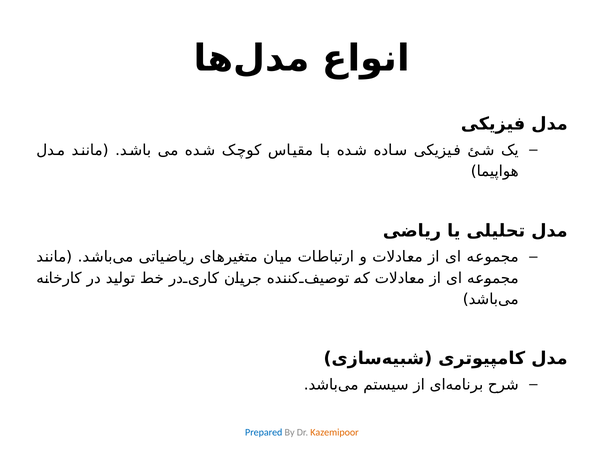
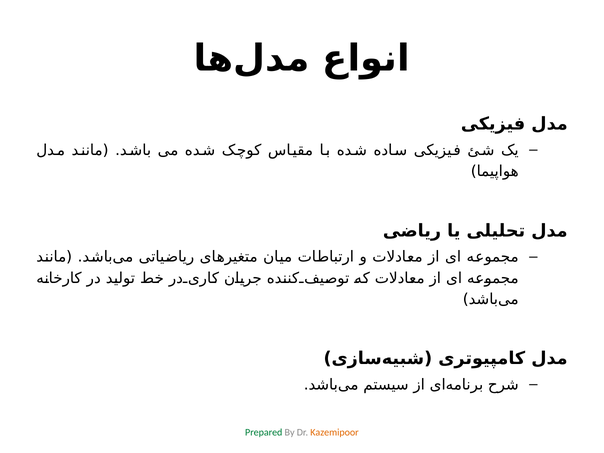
Prepared colour: blue -> green (264, 433)
